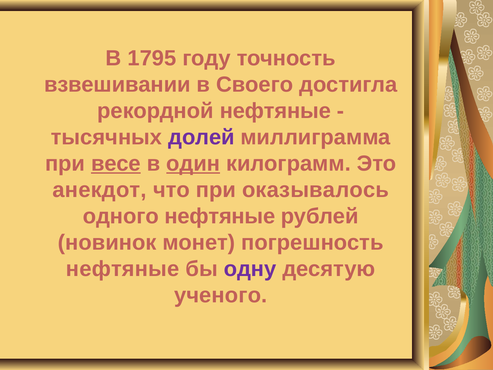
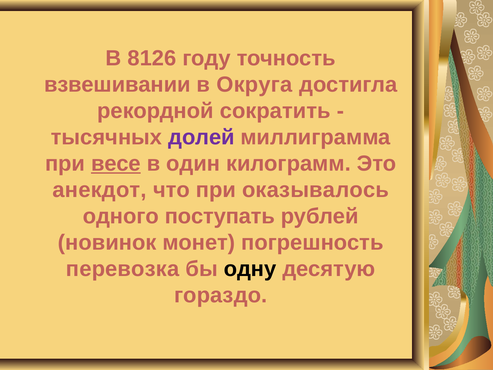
1795: 1795 -> 8126 (152, 58)
Своего: Своего -> Округа (254, 85)
рекордной нефтяные: нефтяные -> сократить (275, 111)
один underline: present -> none (193, 163)
одного нефтяные: нефтяные -> поступать (220, 216)
нефтяные: нефтяные -> перевозка (123, 269)
одну colour: purple -> black (250, 269)
ученого: ученого -> гораздо (221, 295)
